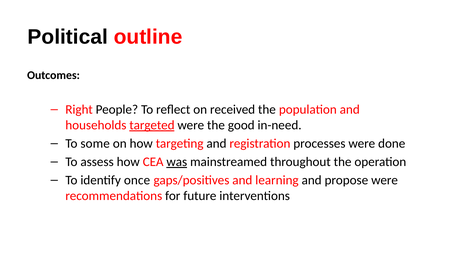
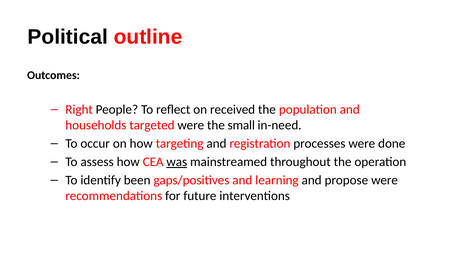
targeted underline: present -> none (152, 125)
good: good -> small (241, 125)
some: some -> occur (95, 143)
once: once -> been (137, 180)
